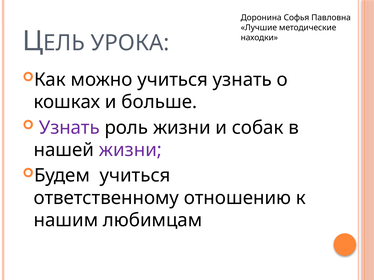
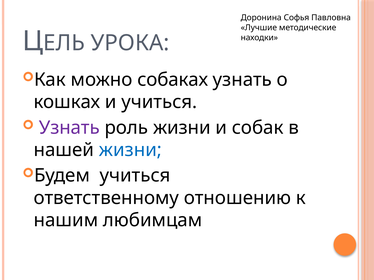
можно учиться: учиться -> собаках (173, 80)
и больше: больше -> учиться (159, 102)
жизни colour: purple -> blue (130, 150)
